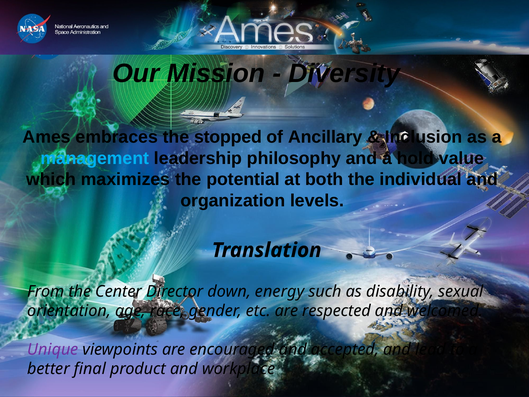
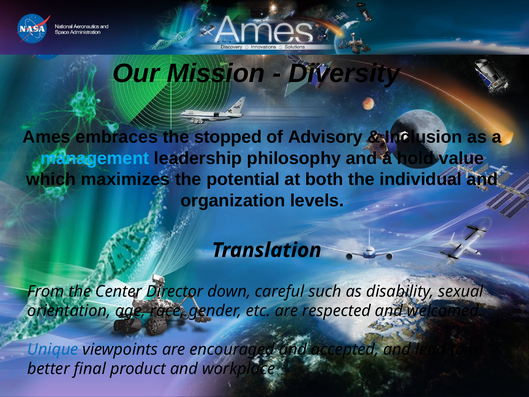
Ancillary: Ancillary -> Advisory (325, 137)
energy: energy -> careful (280, 291)
Unique colour: purple -> blue (53, 349)
